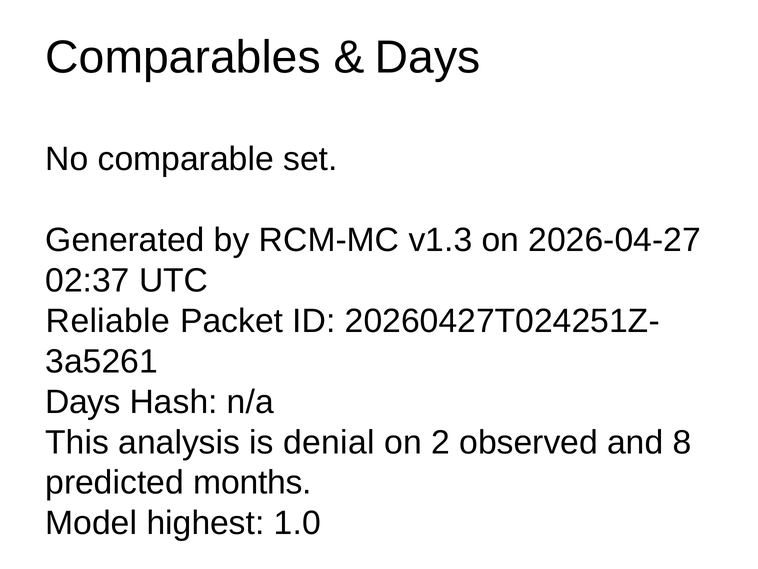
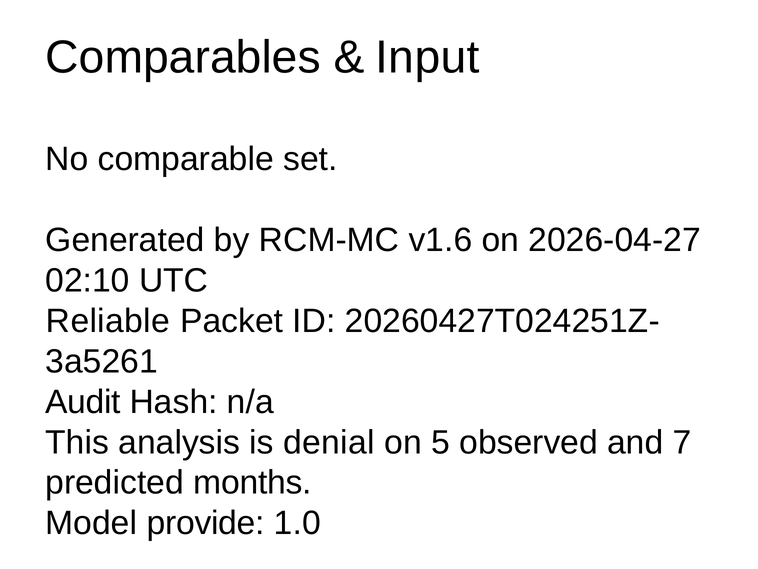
Days: Days -> Input (427, 58)
v1.3: v1.3 -> v1.6 (440, 240)
02:37: 02:37 -> 02:10 (88, 280)
Days: Days -> Audit (83, 402)
2: 2 -> 5 (441, 442)
8: 8 -> 7 (682, 442)
highest: highest -> provide (206, 523)
